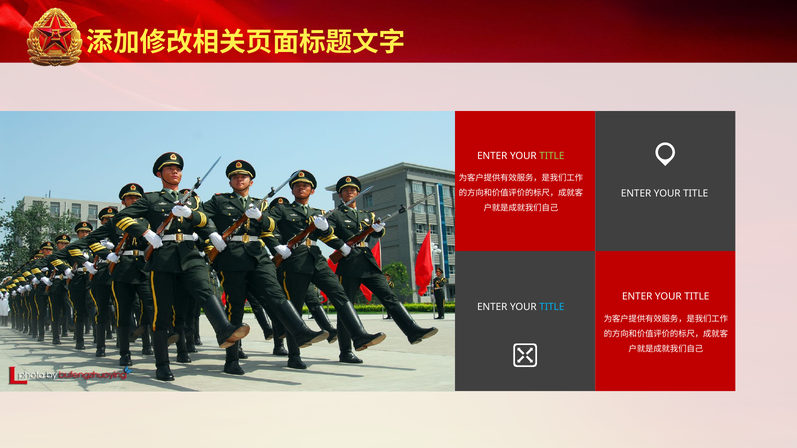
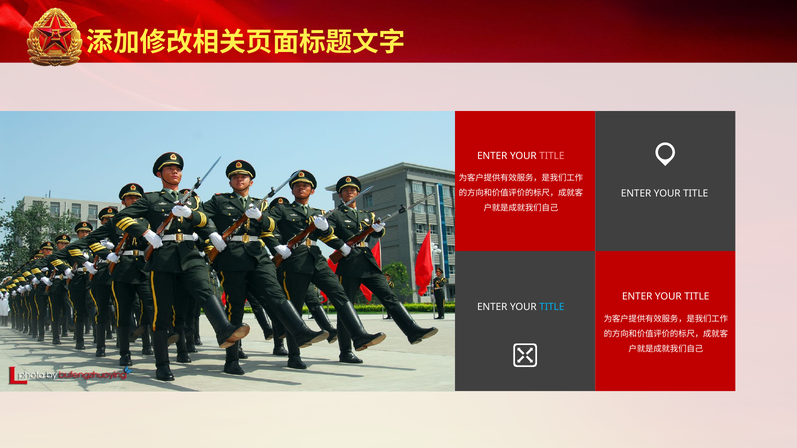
TITLE colour: light green -> pink (552, 156)
